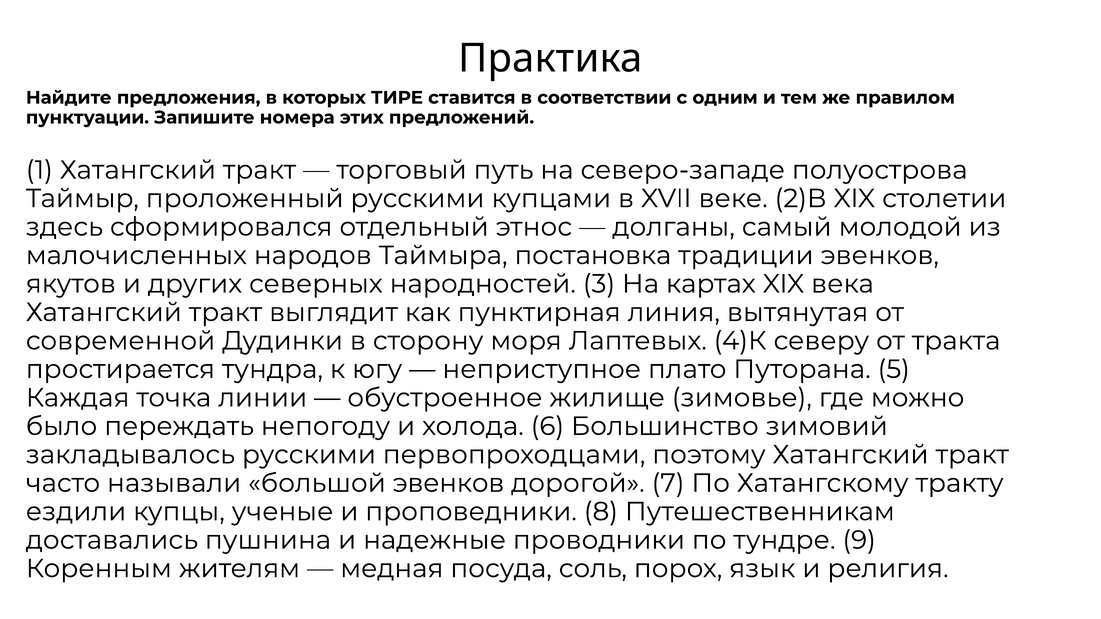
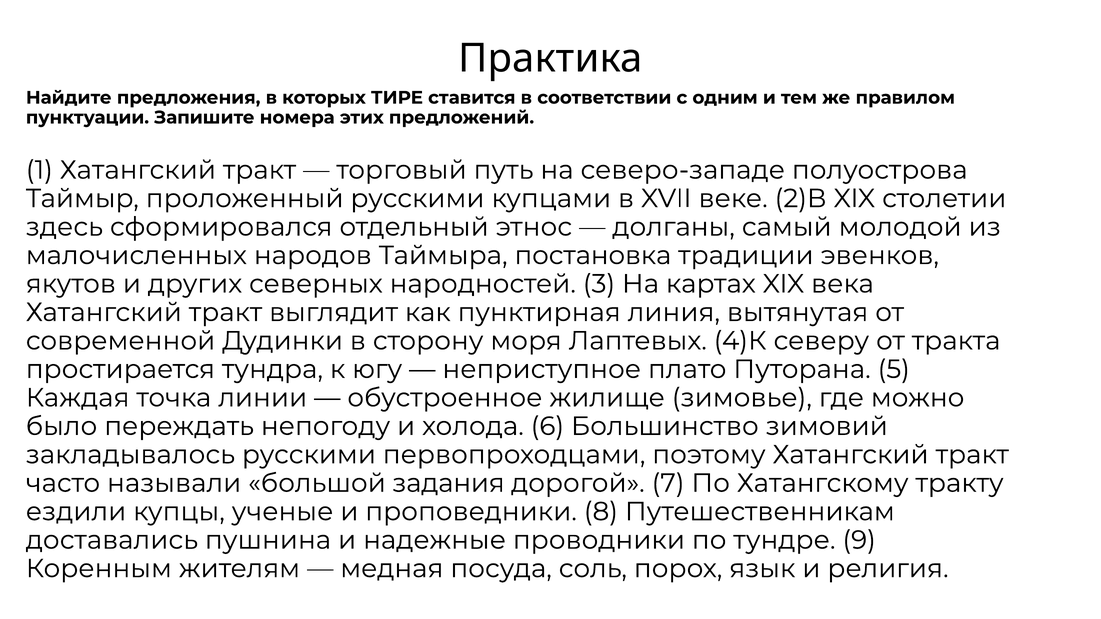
большой эвенков: эвенков -> задания (449, 483)
